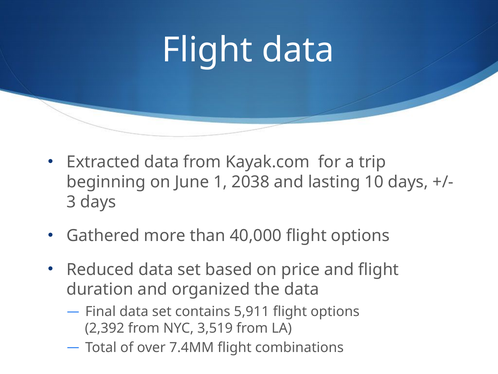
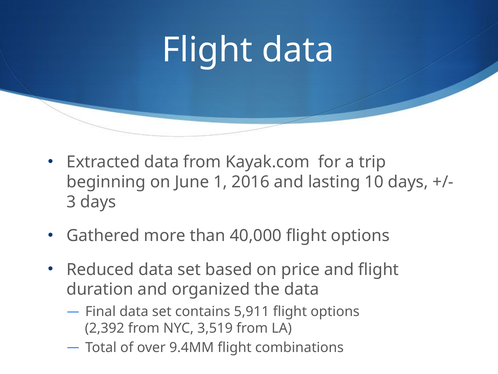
2038: 2038 -> 2016 (251, 182)
7.4MM: 7.4MM -> 9.4MM (192, 347)
